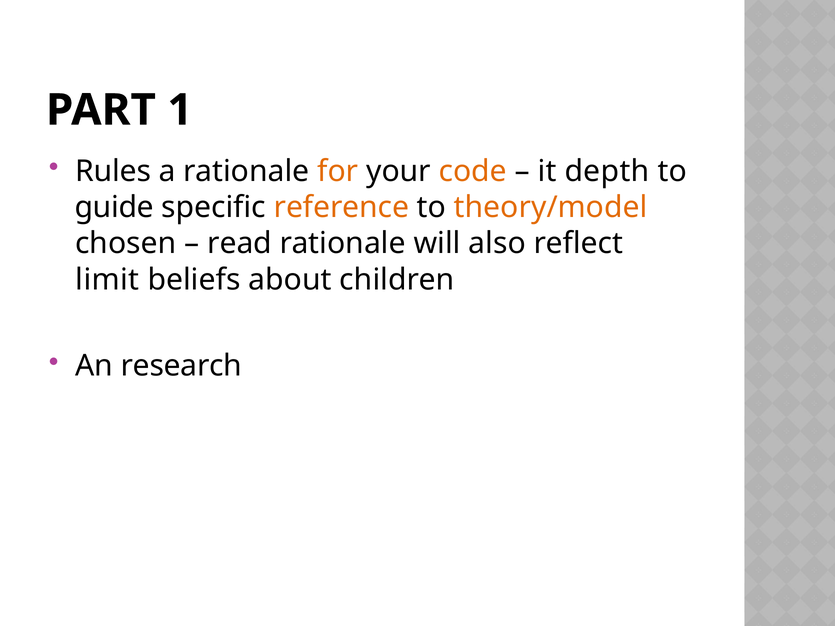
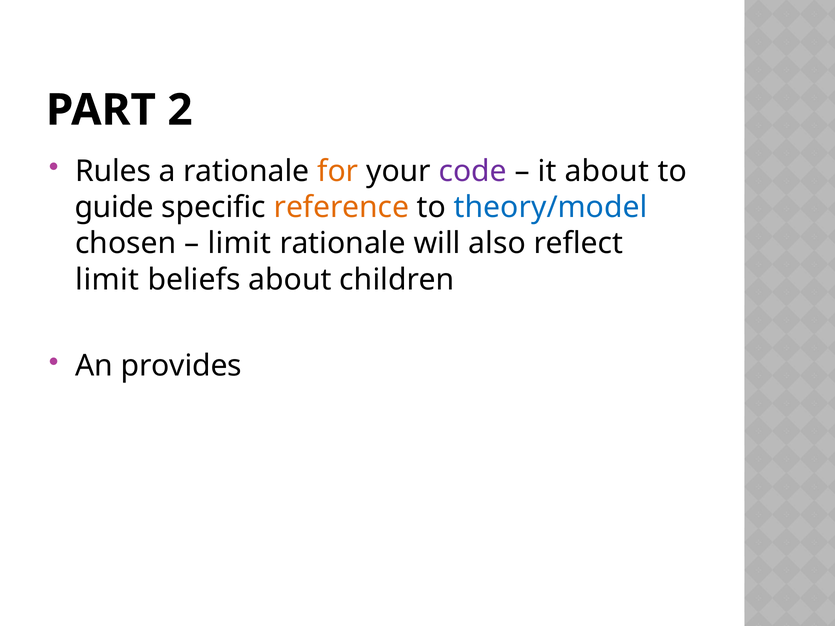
1: 1 -> 2 (180, 110)
code colour: orange -> purple (473, 171)
it depth: depth -> about (607, 171)
theory/model colour: orange -> blue (551, 207)
read: read -> limit (239, 244)
research: research -> provides (181, 366)
